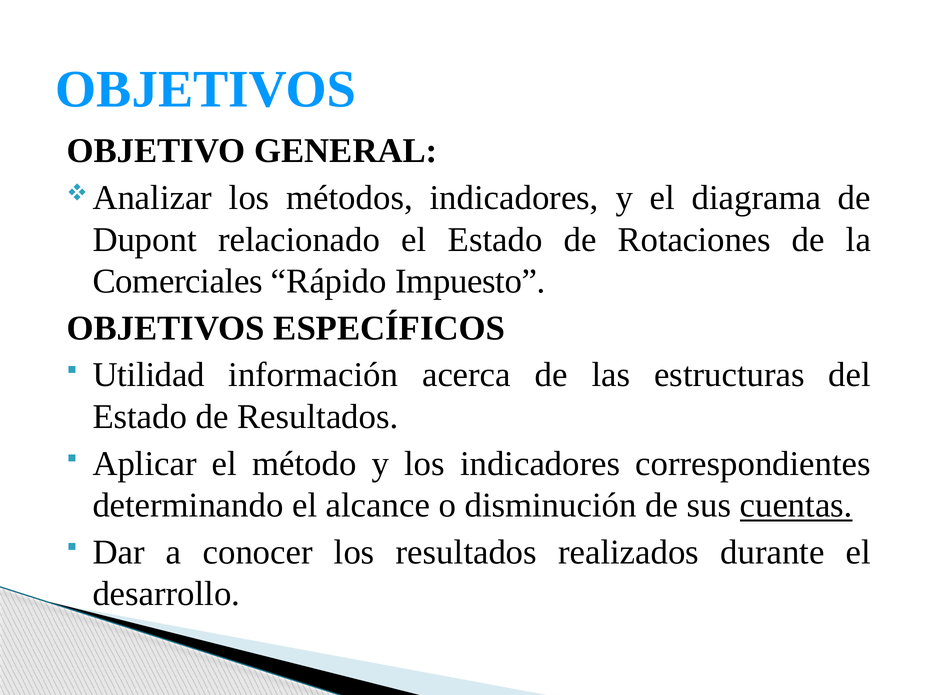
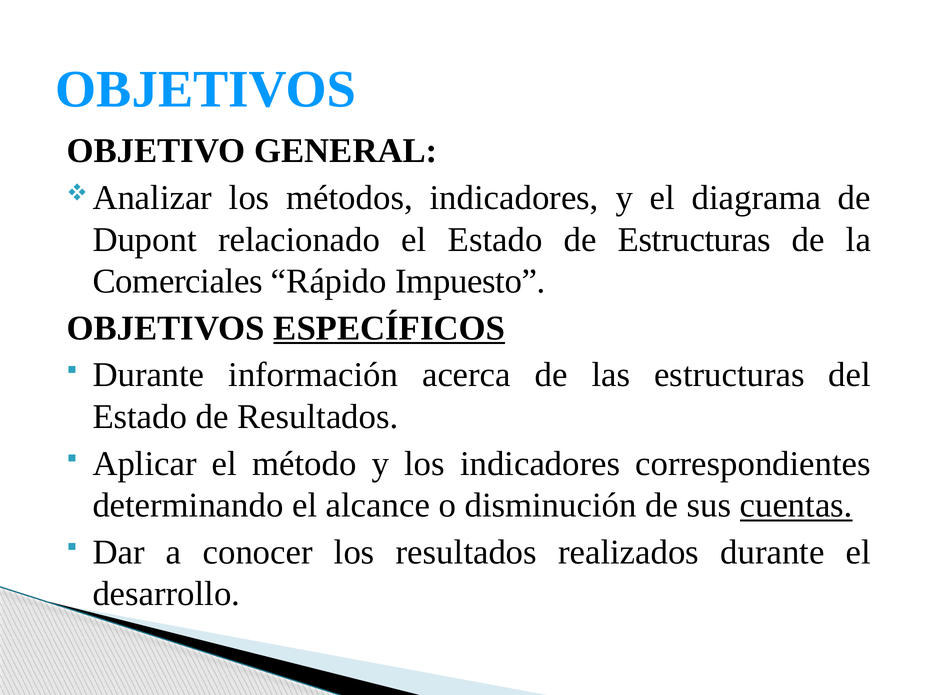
de Rotaciones: Rotaciones -> Estructuras (694, 240)
ESPECÍFICOS underline: none -> present (389, 328)
Utilidad: Utilidad -> Durante (148, 375)
